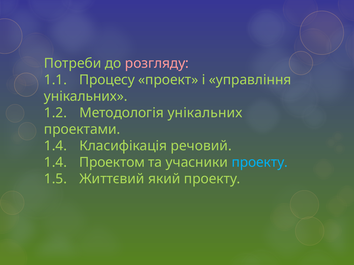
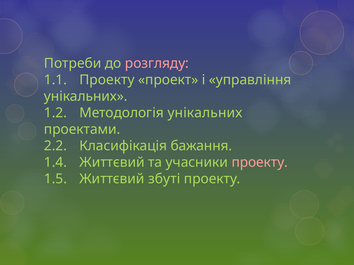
1.1 Процесу: Процесу -> Проекту (107, 80)
1.4: 1.4 -> 2.2 (55, 146)
речовий: речовий -> бажання (201, 146)
1.4 Проектом: Проектом -> Життєвий (112, 163)
проекту colour: light blue -> pink (260, 163)
який: який -> збуті (164, 179)
